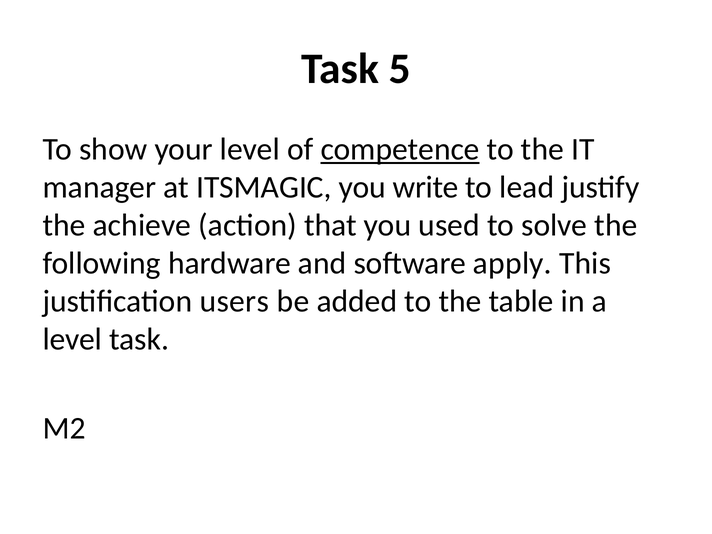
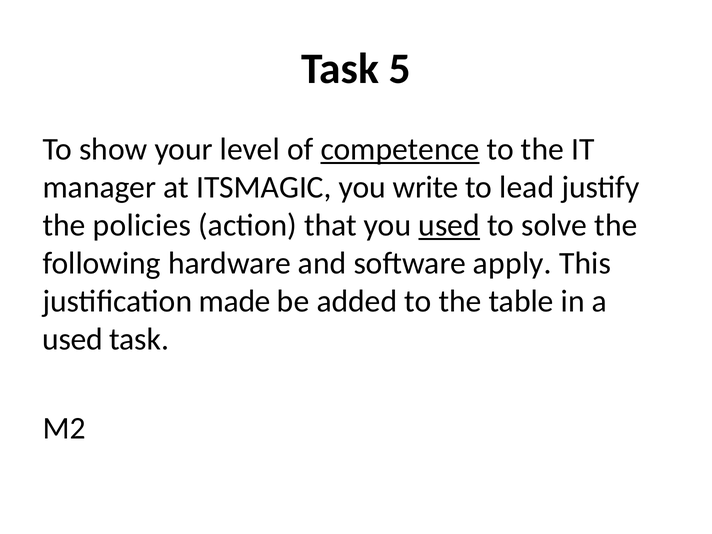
achieve: achieve -> policies (142, 225)
used underline: none -> present (449, 225)
users: users -> made (235, 301)
level: level -> used (72, 339)
